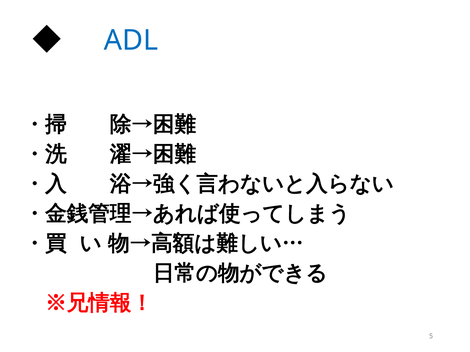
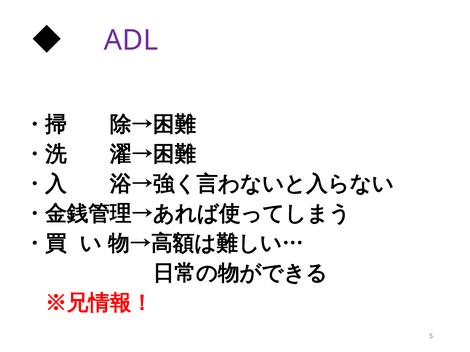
ADL colour: blue -> purple (131, 41)
